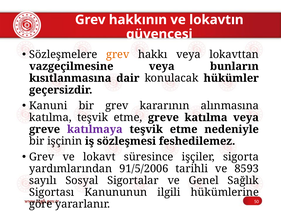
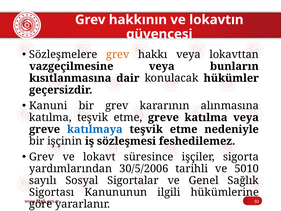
katılmaya colour: purple -> blue (95, 129)
91/5/2006: 91/5/2006 -> 30/5/2006 (144, 169)
8593: 8593 -> 5010 (247, 169)
